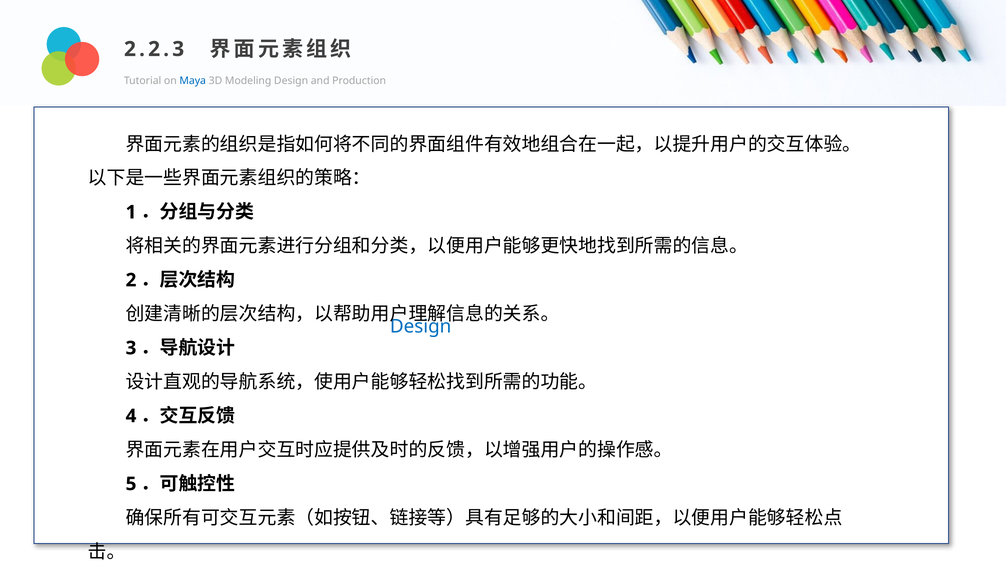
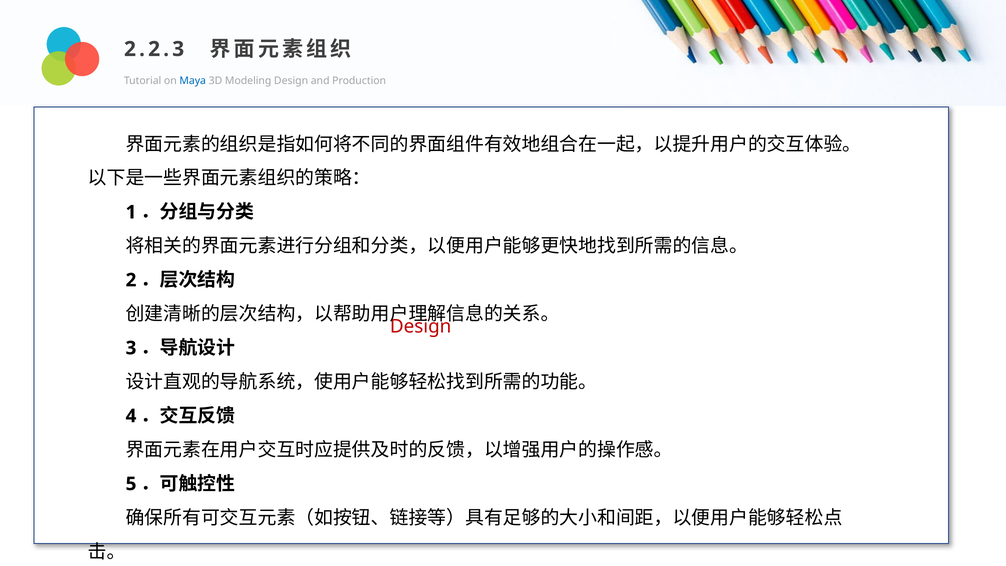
Design colour: blue -> red (421, 326)
